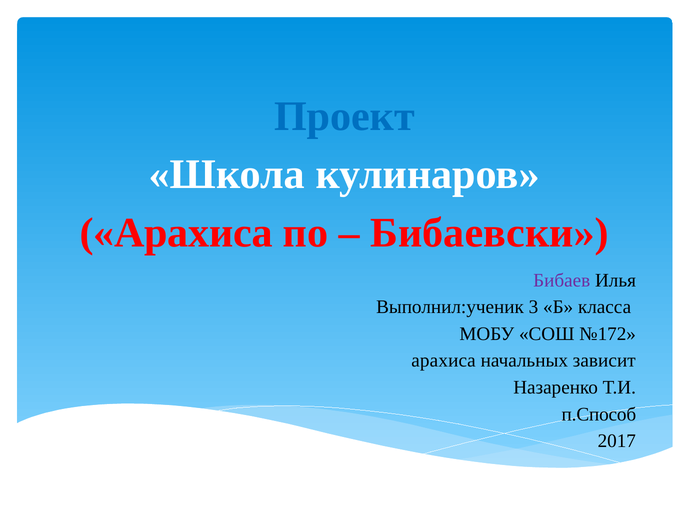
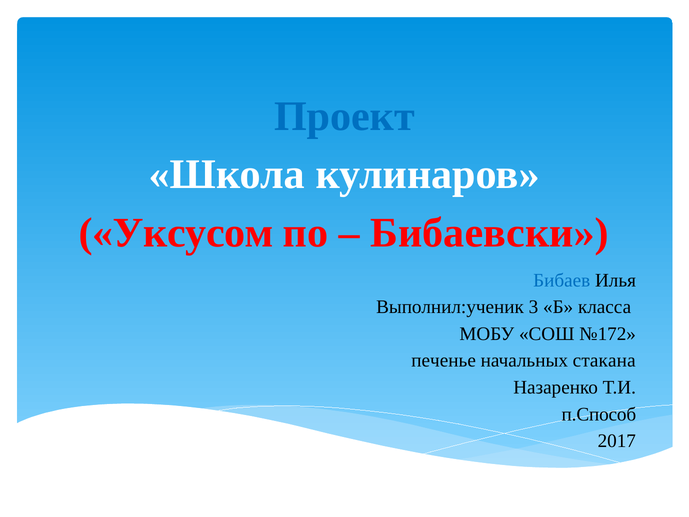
Арахиса: Арахиса -> Уксусом (176, 233)
Бибаев colour: purple -> blue (562, 280)
арахиса: арахиса -> печенье (444, 360)
зависит: зависит -> стакана (604, 360)
